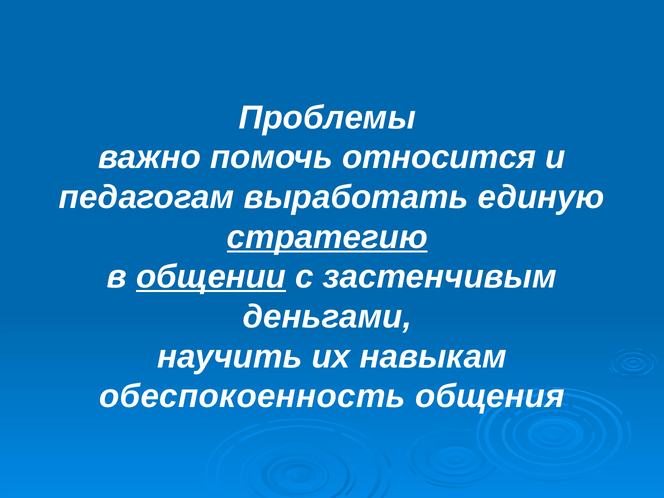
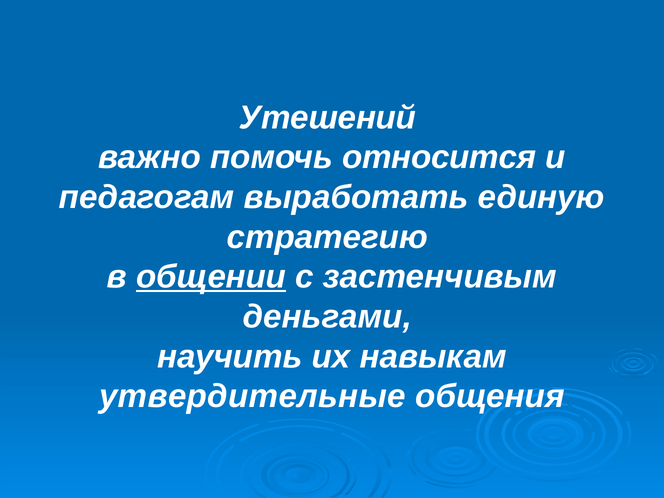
Проблемы: Проблемы -> Утешений (327, 118)
стратегию underline: present -> none (327, 237)
обеспокоенность: обеспокоенность -> утвердительные (252, 396)
